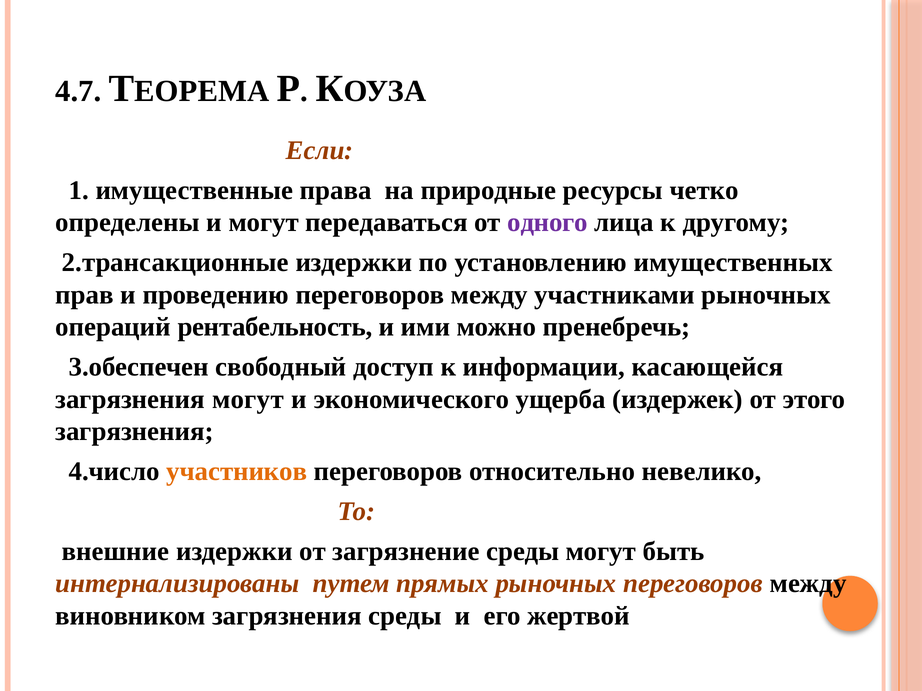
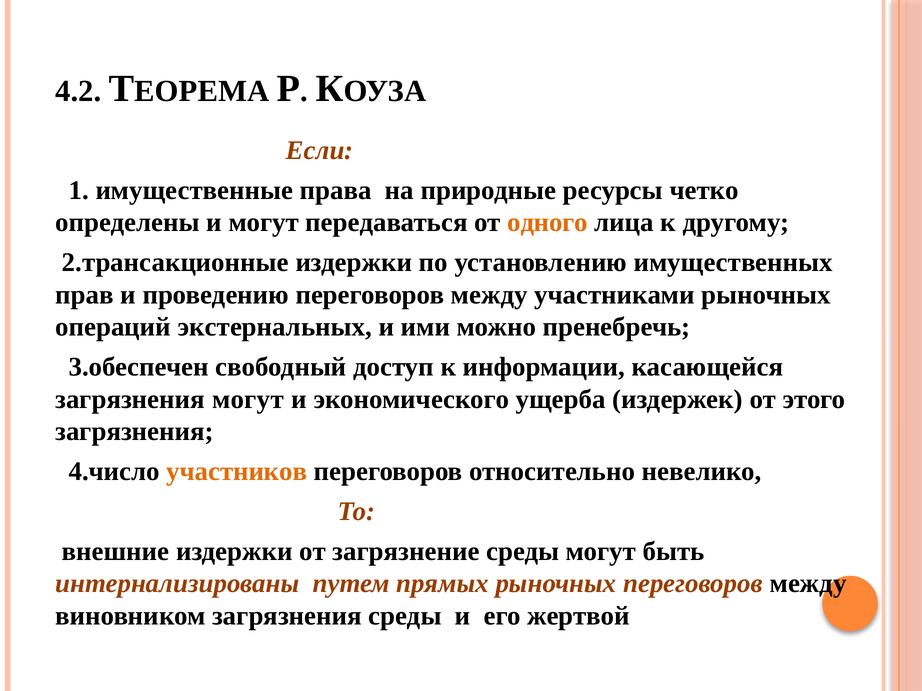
4.7: 4.7 -> 4.2 (78, 91)
одного colour: purple -> orange (548, 223)
рентабельность: рентабельность -> экстернальных (275, 327)
